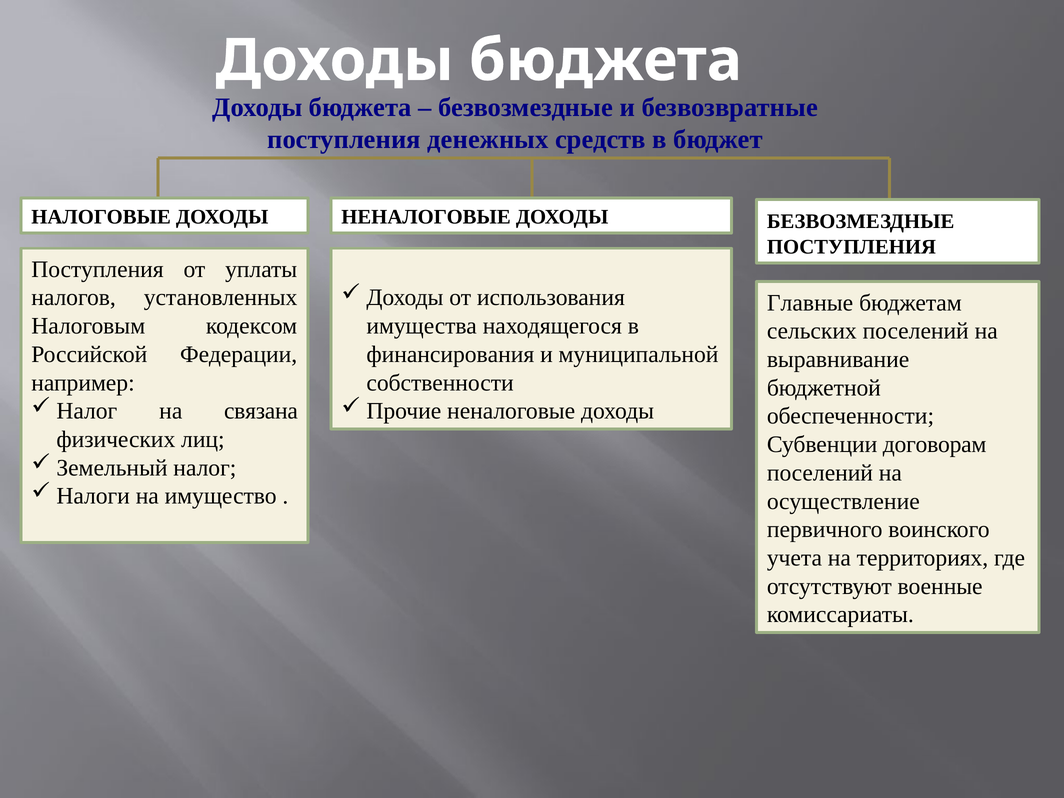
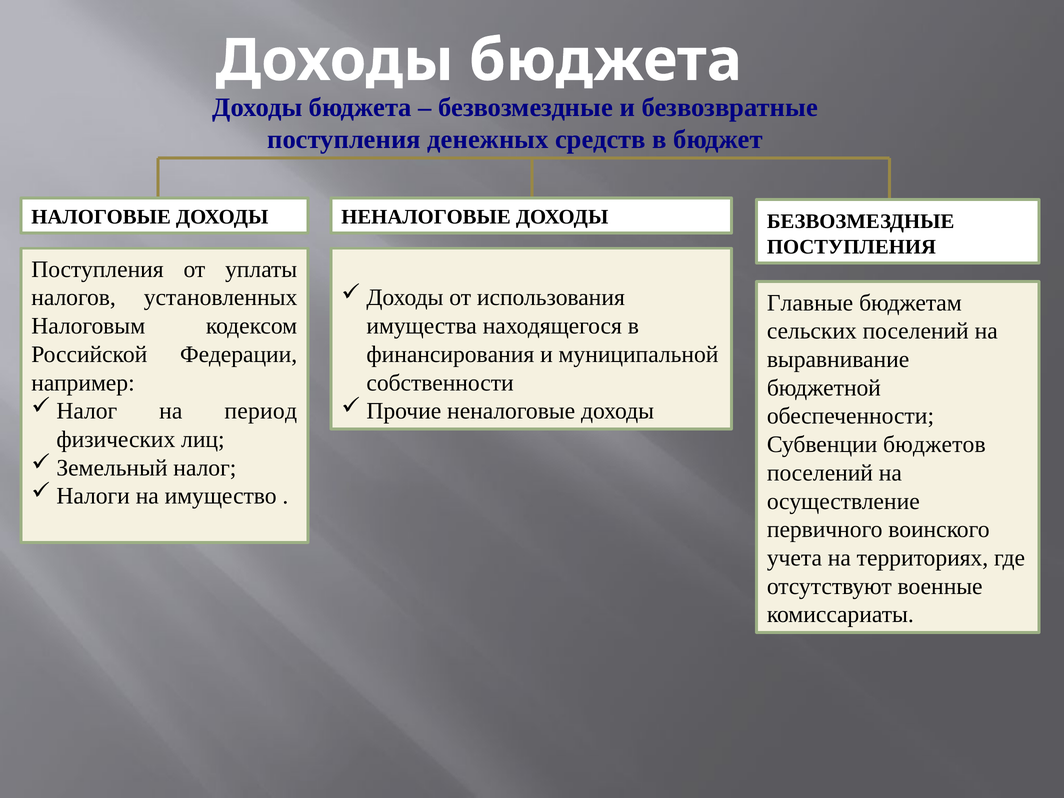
связана: связана -> период (261, 411)
договорам: договорам -> бюджетов (934, 445)
